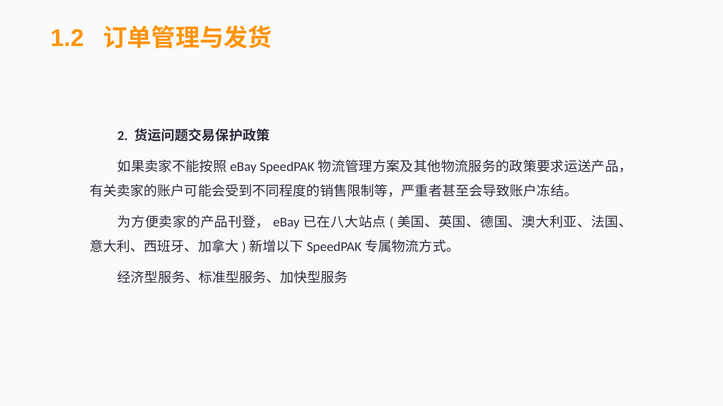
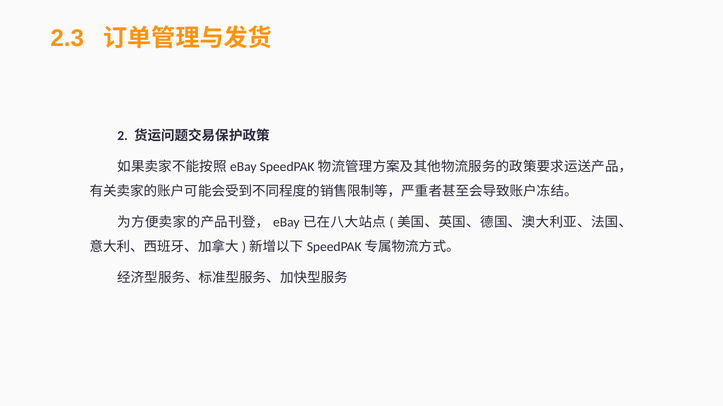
1.2: 1.2 -> 2.3 (67, 39)
